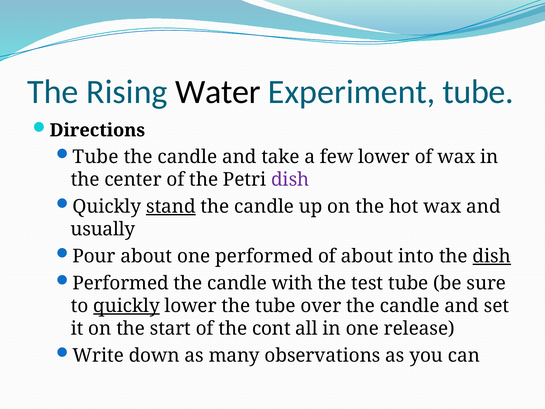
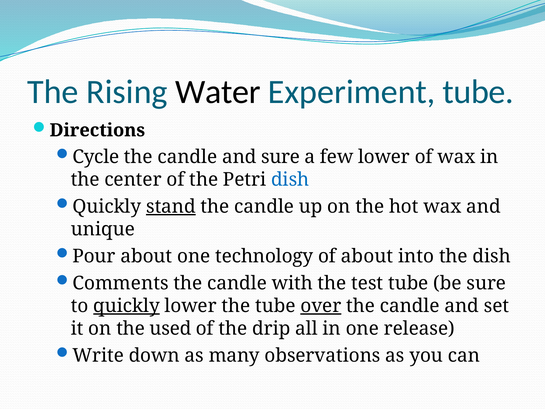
Tube: Tube -> Cycle (96, 157)
and take: take -> sure (281, 157)
dish colour: purple -> blue (290, 179)
usually: usually -> unique (103, 229)
one performed: performed -> technology (264, 256)
dish underline: present -> none (492, 256)
Performed: Performed -> Comments (120, 283)
over underline: none -> present (321, 306)
start: start -> used (171, 328)
cont: cont -> drip (271, 328)
